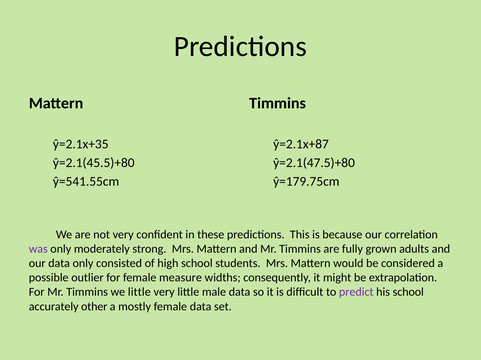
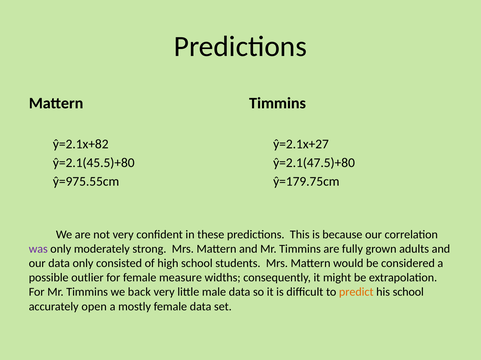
ŷ=2.1x+35: ŷ=2.1x+35 -> ŷ=2.1x+82 (81, 144)
ŷ=2.1x+87: ŷ=2.1x+87 -> ŷ=2.1x+27 (301, 144)
ŷ=541.55cm: ŷ=541.55cm -> ŷ=975.55cm (86, 182)
we little: little -> back (139, 293)
predict colour: purple -> orange (356, 293)
other: other -> open (94, 307)
